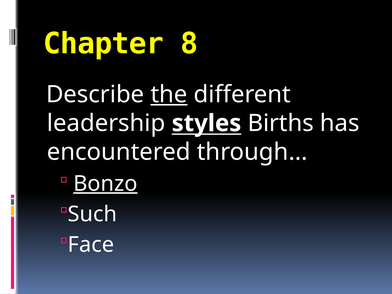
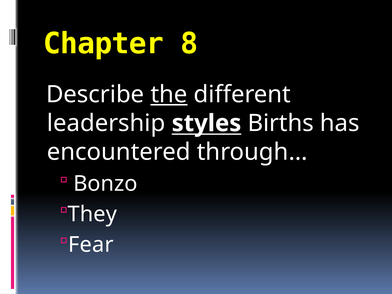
Bonzo underline: present -> none (105, 184)
Such: Such -> They (92, 214)
Face: Face -> Fear (91, 245)
